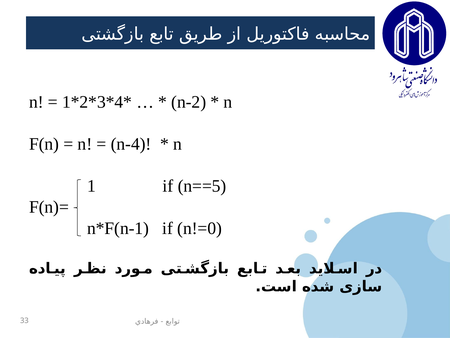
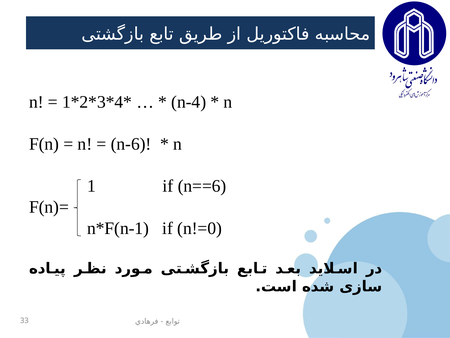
n-2: n-2 -> n-4 (189, 102)
n-4: n-4 -> n-6 (131, 144)
n==5: n==5 -> n==6 (202, 186)
